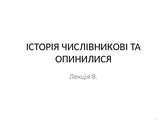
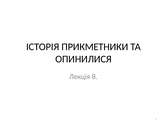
ЧИСЛІВНИКОВІ: ЧИСЛІВНИКОВІ -> ПРИКМЕТНИКИ (95, 47)
